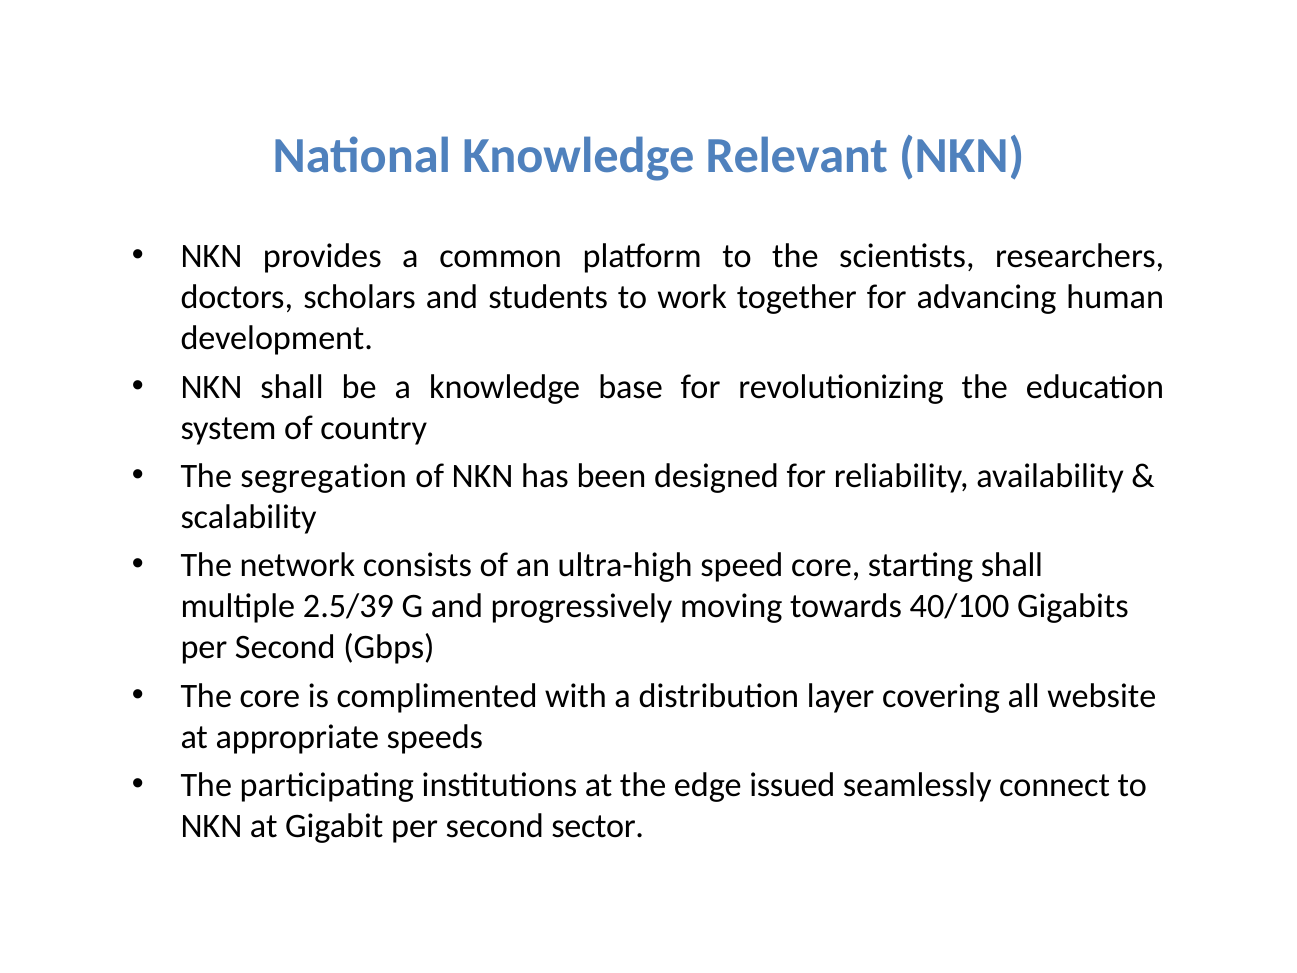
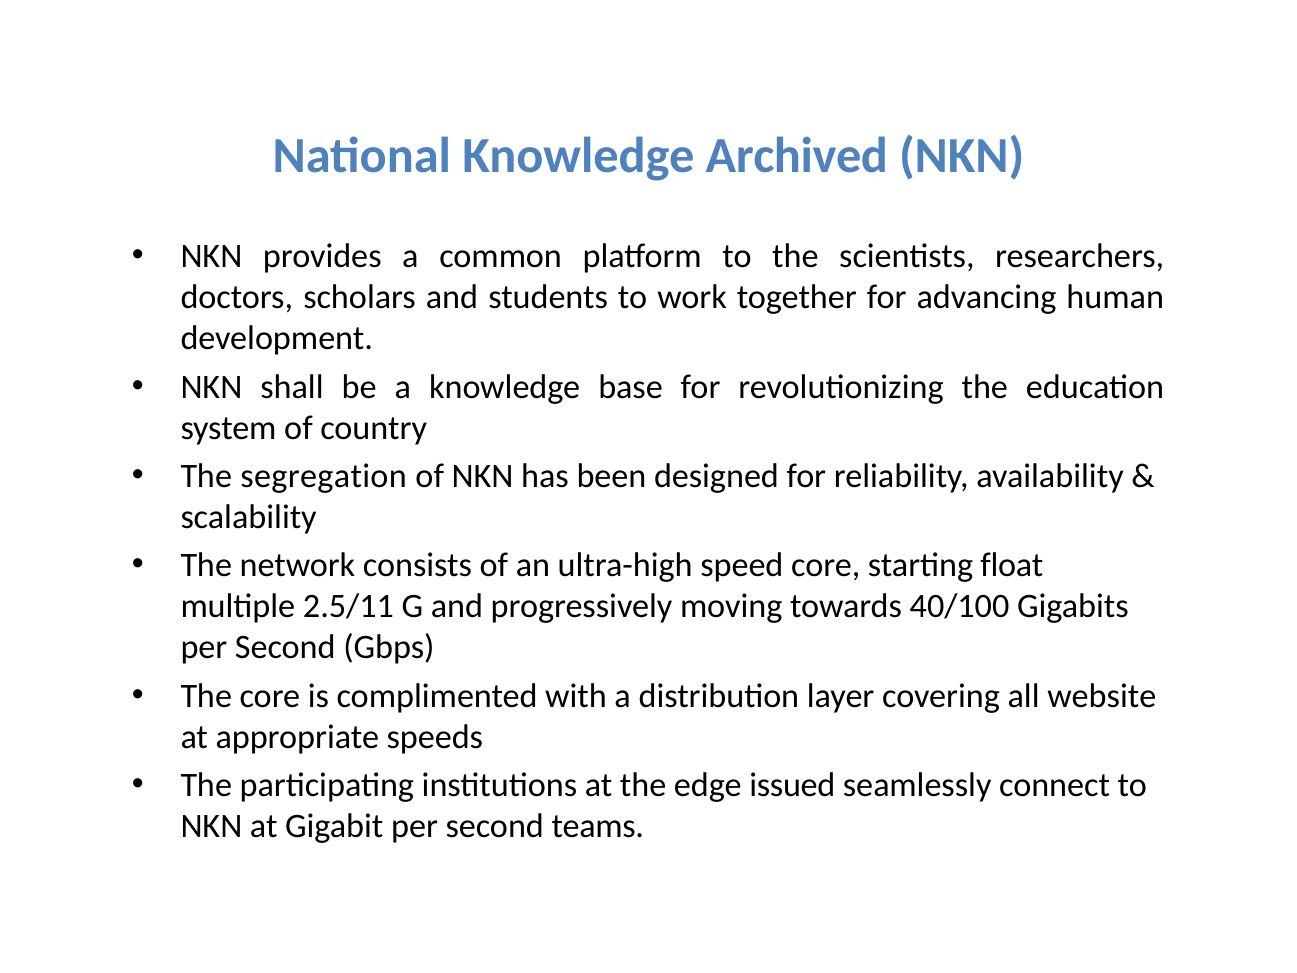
Relevant: Relevant -> Archived (797, 156)
starting shall: shall -> float (1012, 565)
2.5/39: 2.5/39 -> 2.5/11 (348, 606)
sector: sector -> teams (598, 826)
